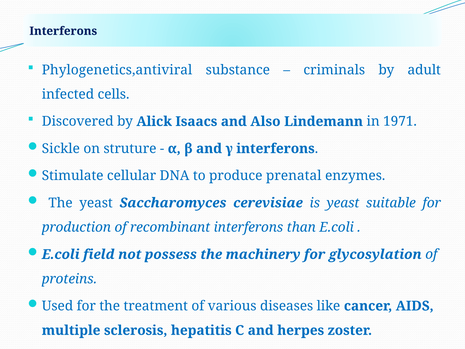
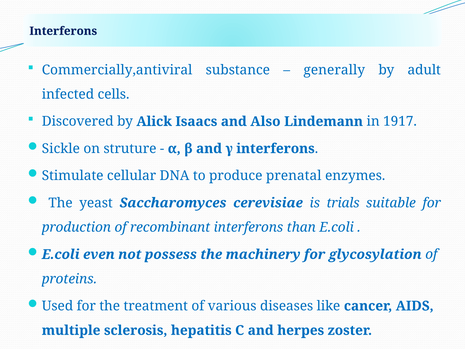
Phylogenetics,antiviral: Phylogenetics,antiviral -> Commercially,antiviral (117, 70)
criminals: criminals -> generally (334, 70)
1971: 1971 -> 1917 (400, 121)
is yeast: yeast -> trials (343, 203)
field: field -> even (99, 254)
